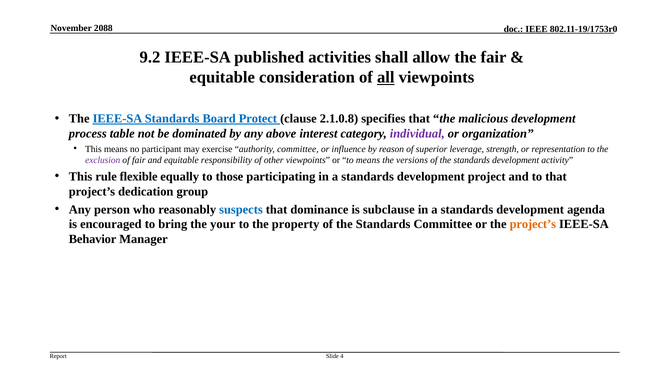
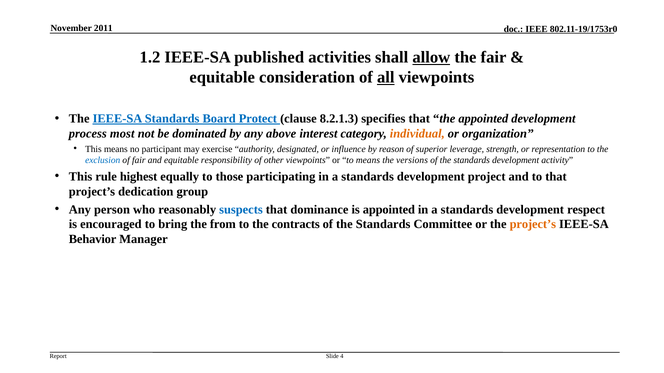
2088: 2088 -> 2011 (103, 28)
9.2: 9.2 -> 1.2 (150, 58)
allow underline: none -> present (431, 58)
2.1.0.8: 2.1.0.8 -> 8.2.1.3 (339, 119)
the malicious: malicious -> appointed (483, 119)
table: table -> most (122, 134)
individual colour: purple -> orange (417, 134)
authority committee: committee -> designated (298, 149)
exclusion colour: purple -> blue (103, 160)
flexible: flexible -> highest (139, 177)
is subclause: subclause -> appointed (389, 210)
agenda: agenda -> respect (586, 210)
your: your -> from (223, 225)
property: property -> contracts (296, 225)
